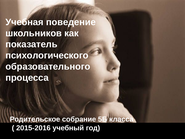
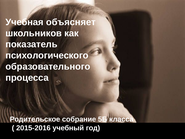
поведение: поведение -> объясняет (71, 22)
